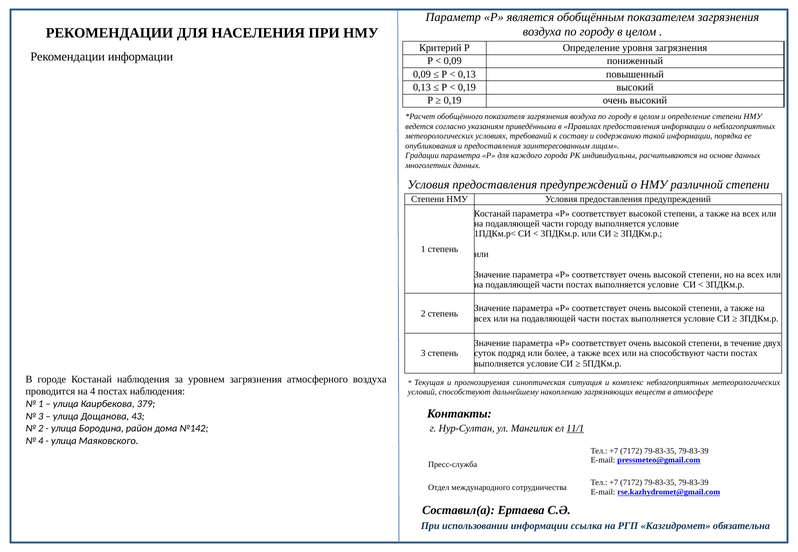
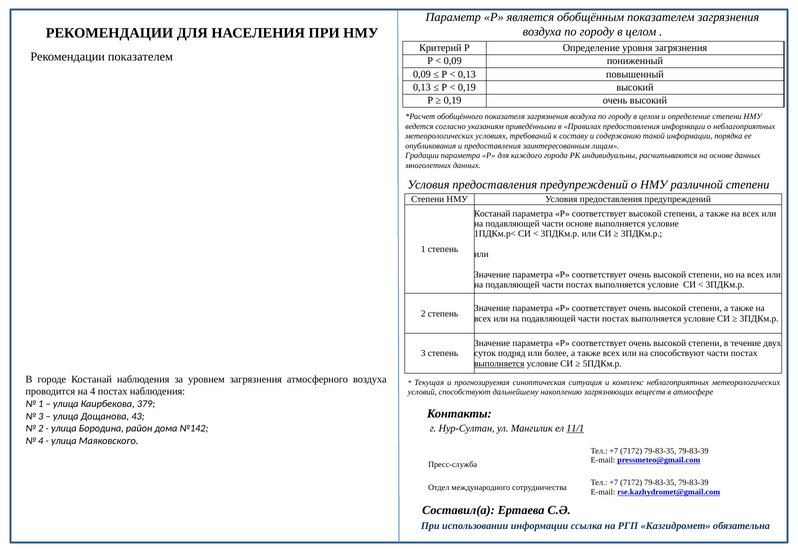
Рекомендации информации: информации -> показателем (140, 57)
части городу: городу -> основе (579, 224)
выполняется underline: none -> present (499, 364)
